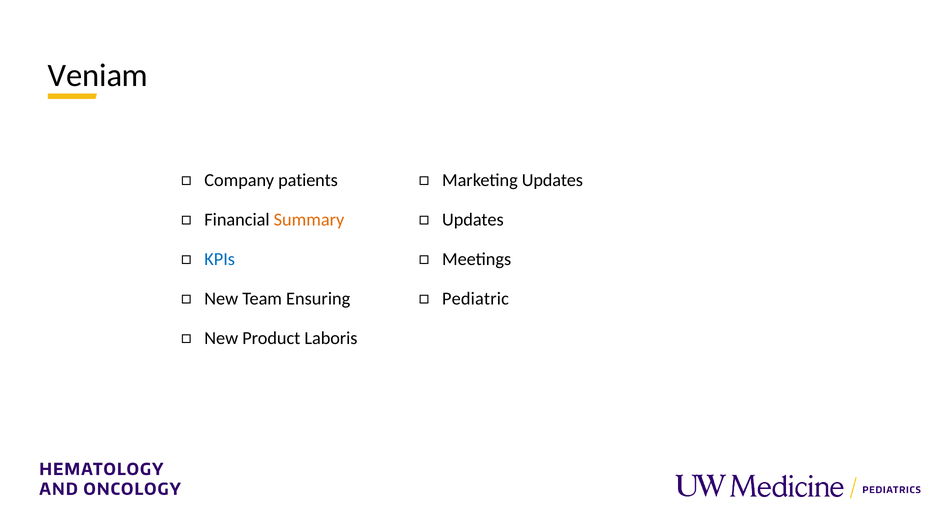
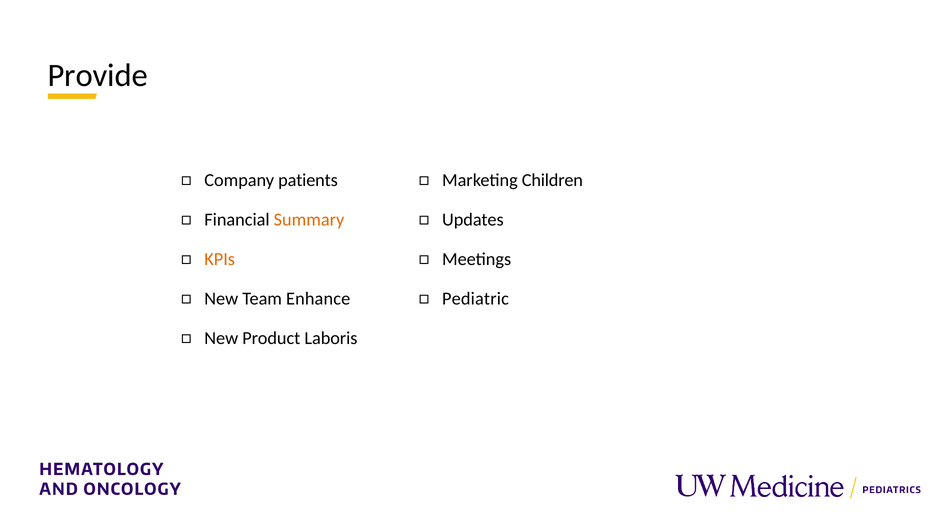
Veniam: Veniam -> Provide (98, 76)
Marketing Updates: Updates -> Children (552, 180)
KPIs colour: blue -> orange (220, 259)
Ensuring: Ensuring -> Enhance (318, 299)
